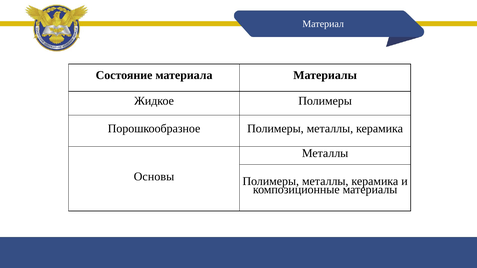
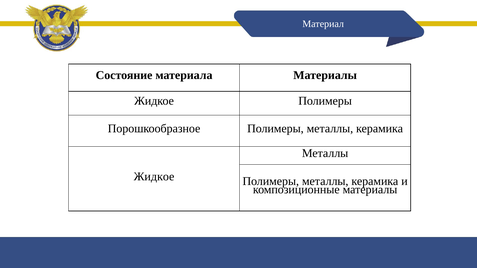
Основы: Основы -> Жидкое (154, 177)
